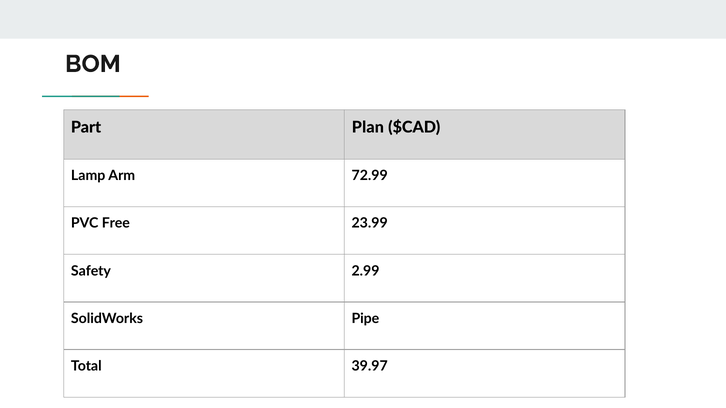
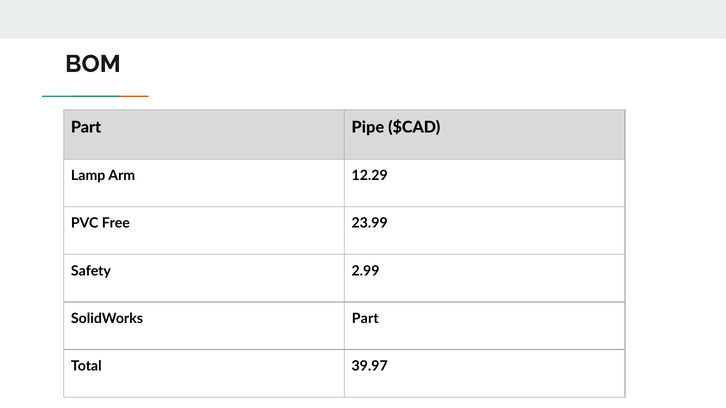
Plan: Plan -> Pipe (368, 128)
72.99: 72.99 -> 12.29 (370, 176)
SolidWorks Pipe: Pipe -> Part (365, 319)
